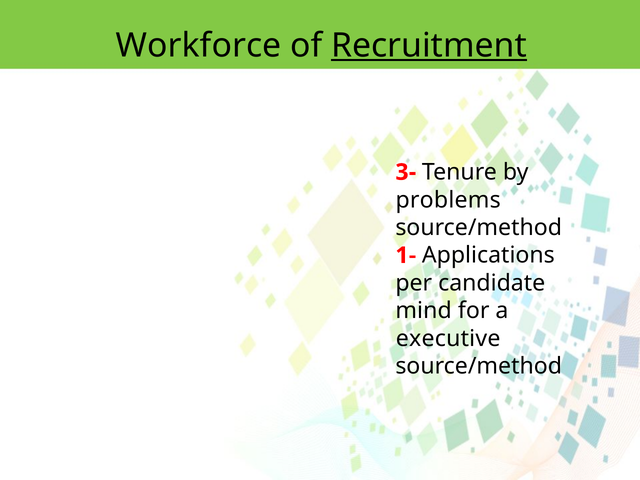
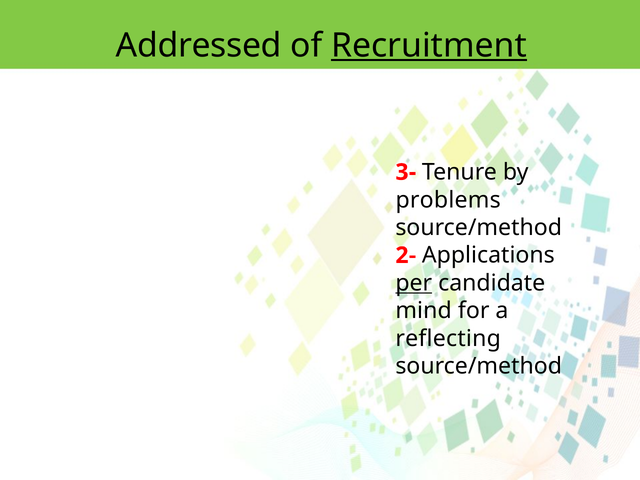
Workforce: Workforce -> Addressed (199, 45)
1-: 1- -> 2- (406, 255)
per underline: none -> present (414, 283)
executive: executive -> reflecting (448, 339)
